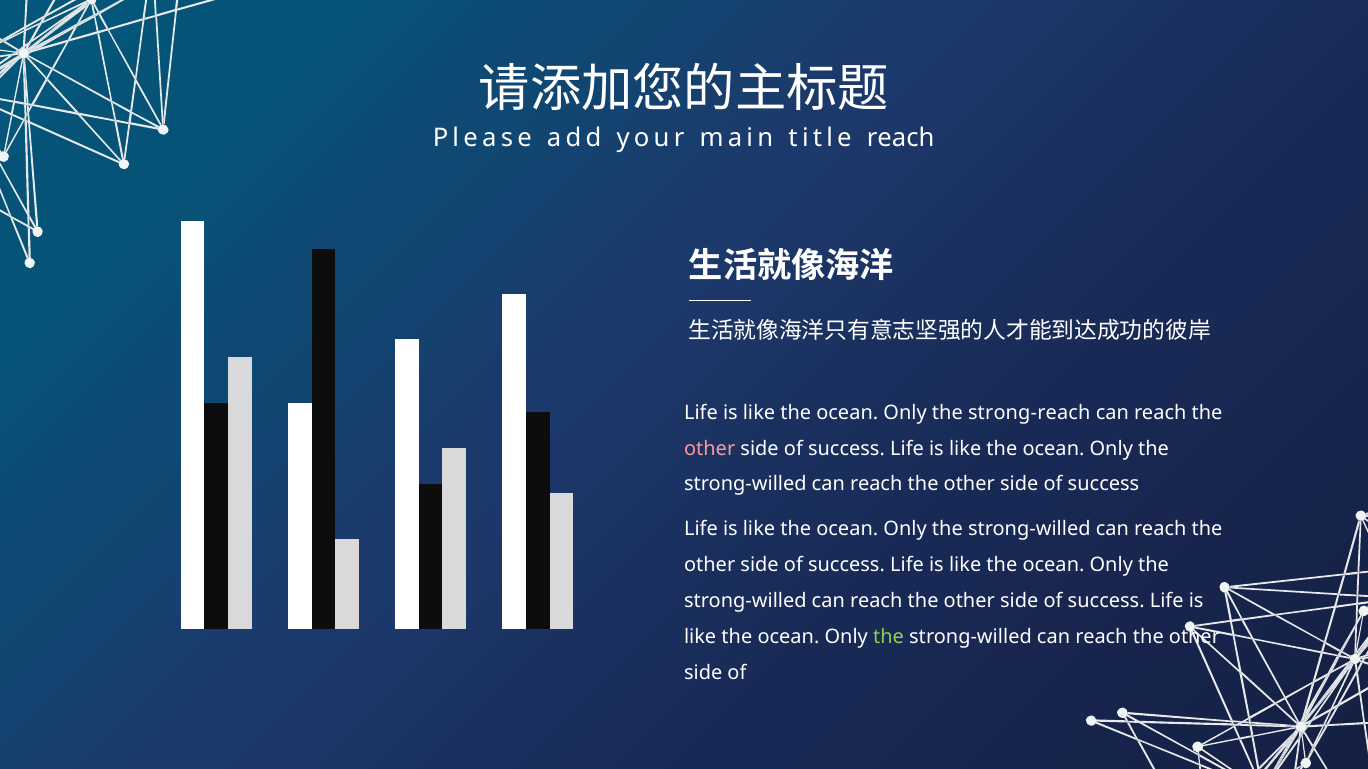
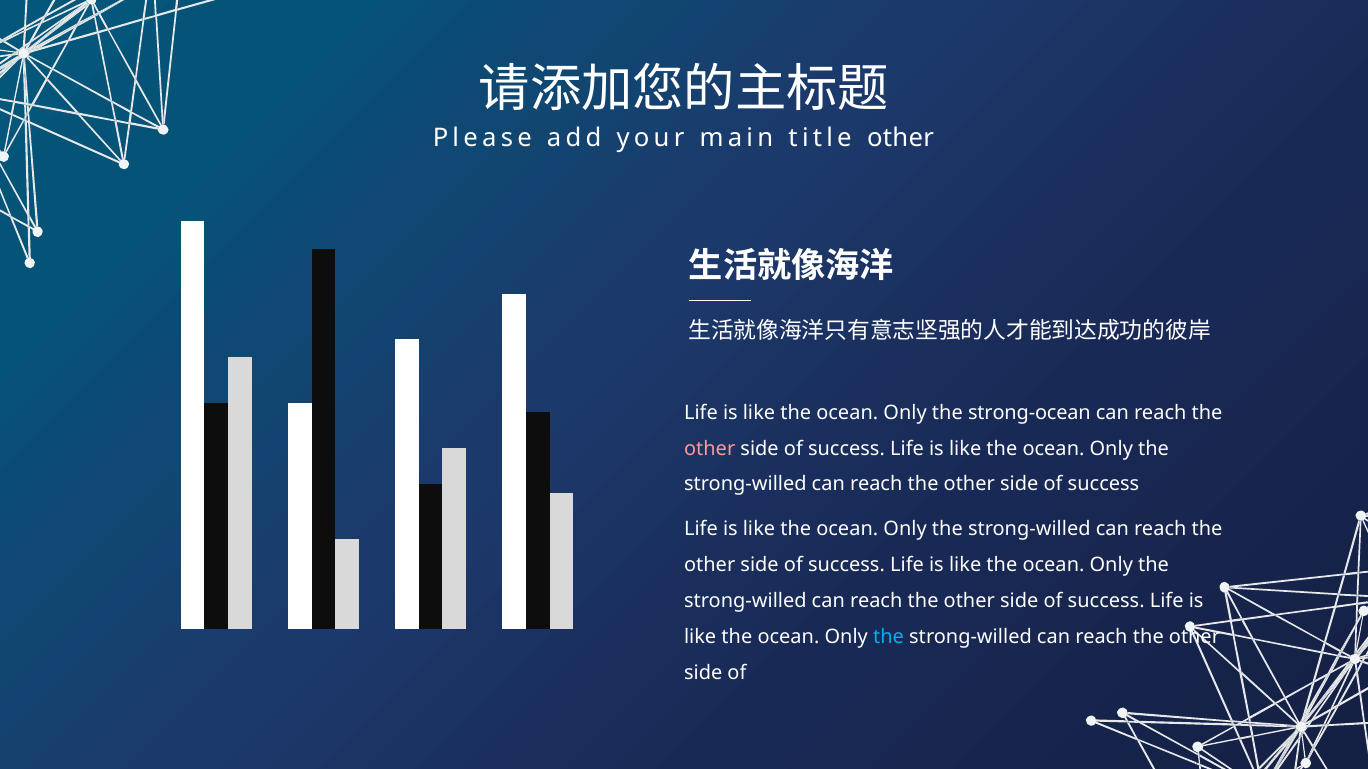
title reach: reach -> other (901, 138)
strong-reach: strong-reach -> strong-ocean (1029, 413)
the colour: light green -> light blue (889, 637)
